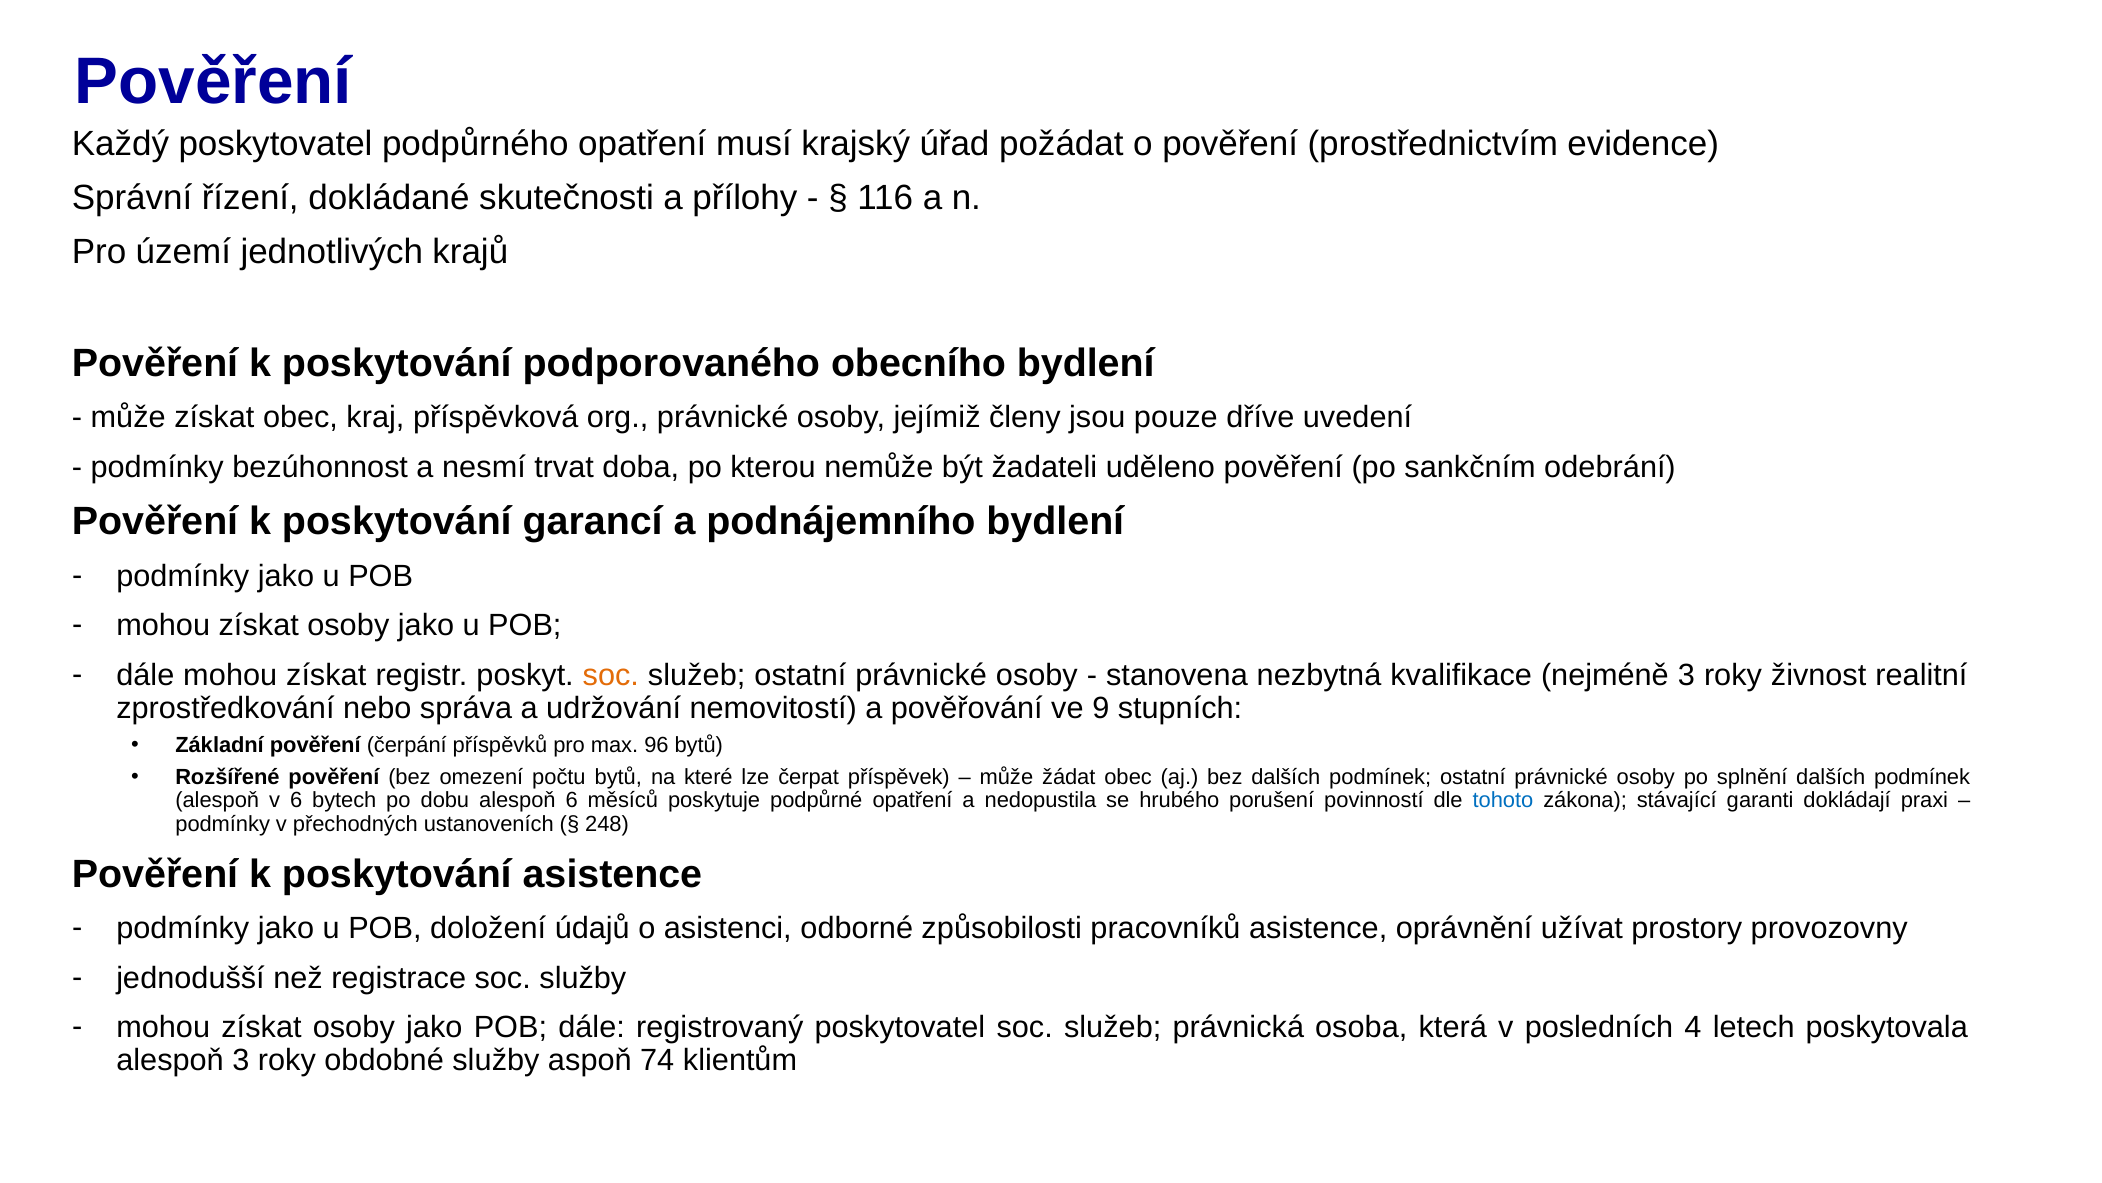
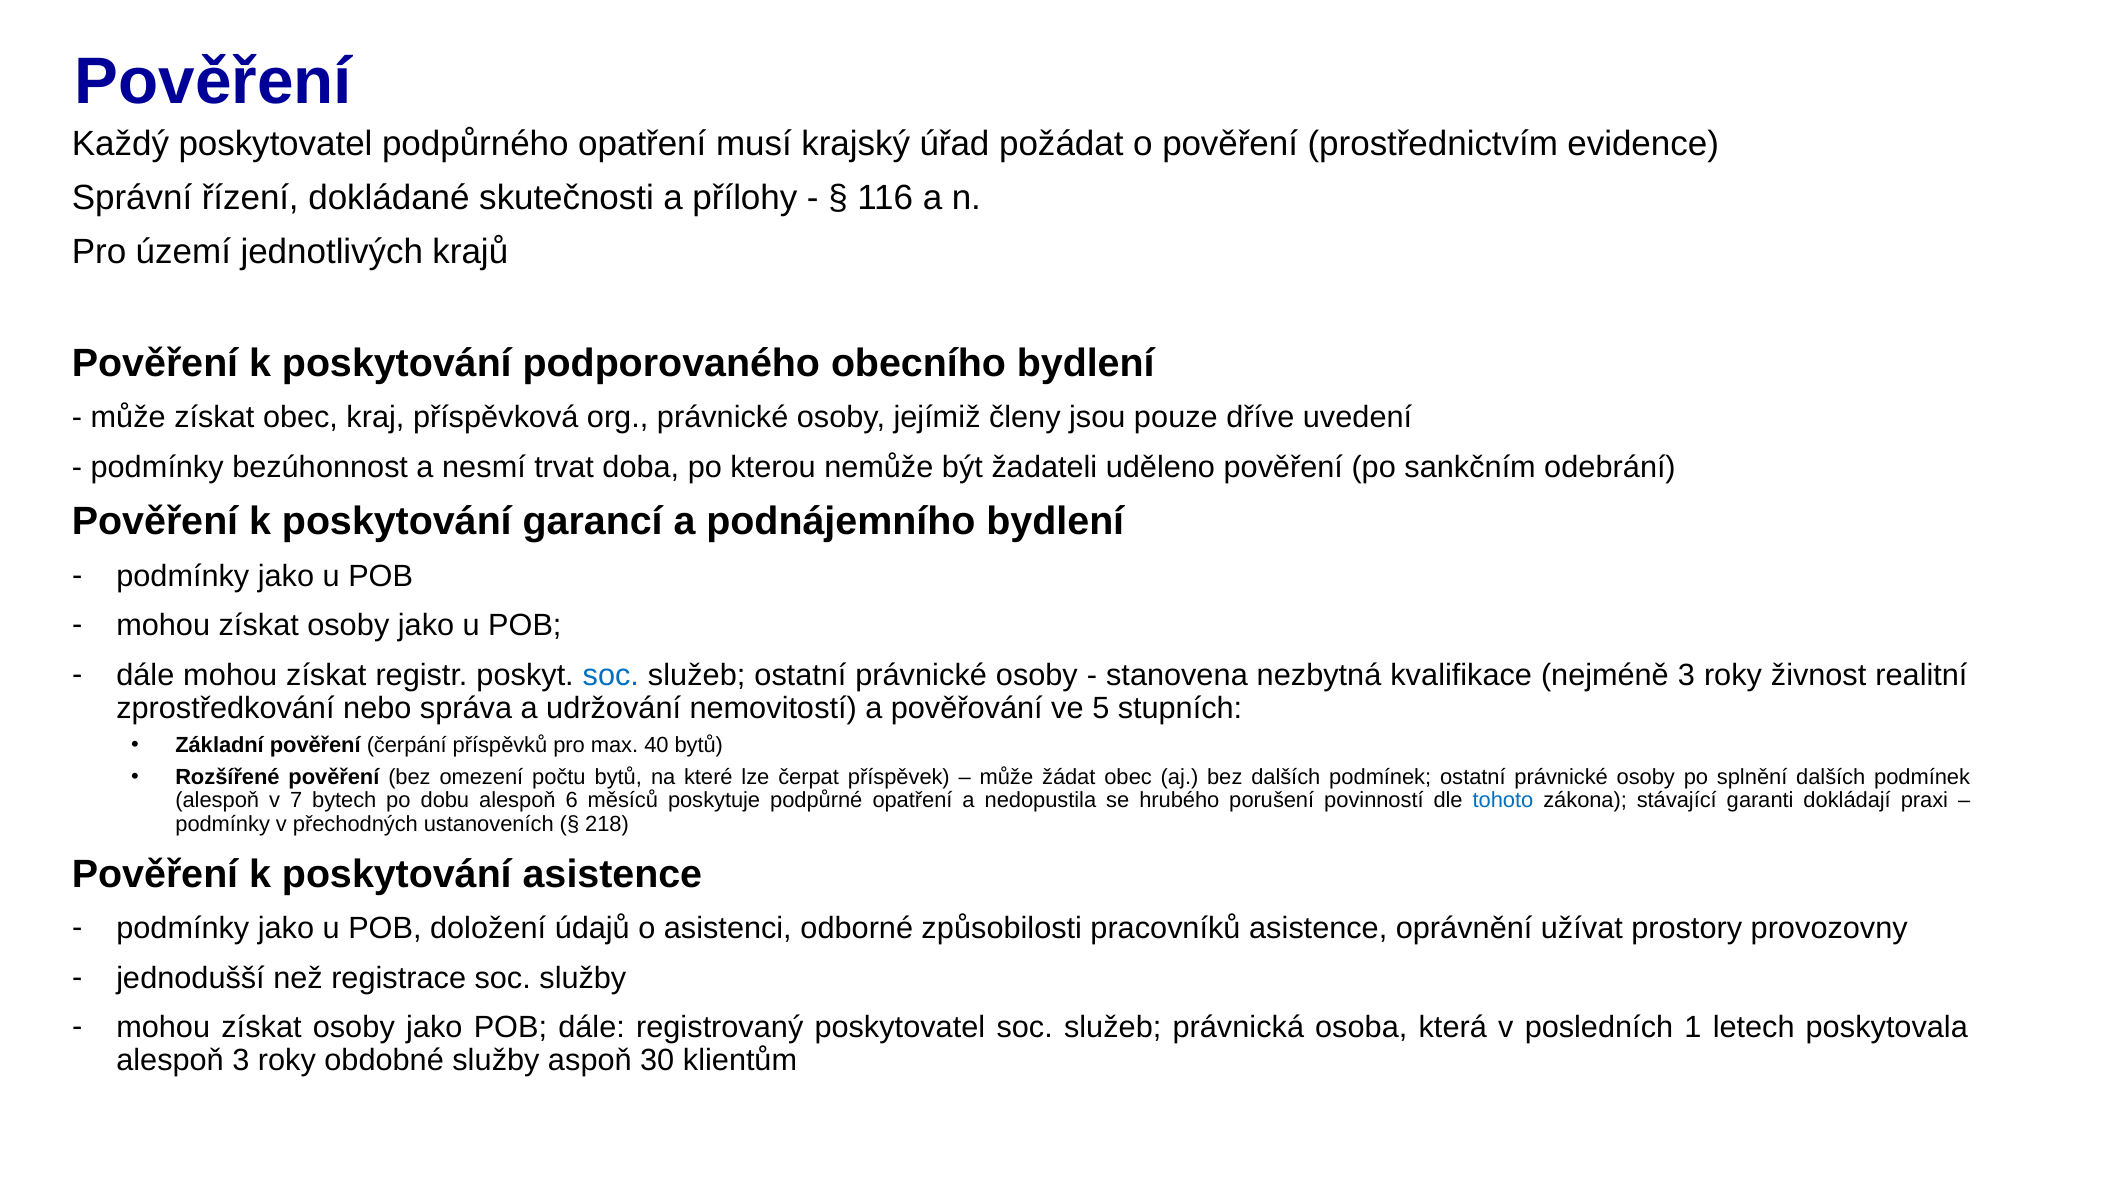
soc colour: orange -> blue (611, 675)
9: 9 -> 5 (1101, 708)
96: 96 -> 40 (656, 745)
v 6: 6 -> 7 (296, 800)
248: 248 -> 218 (607, 824)
4: 4 -> 1 (1693, 1027)
74: 74 -> 30 (657, 1060)
